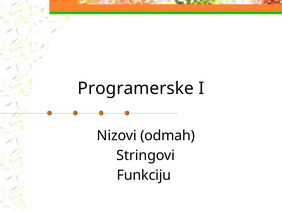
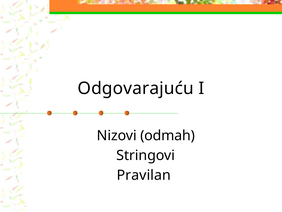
Programerske: Programerske -> Odgovarajuću (136, 88)
Funkciju: Funkciju -> Pravilan (144, 175)
